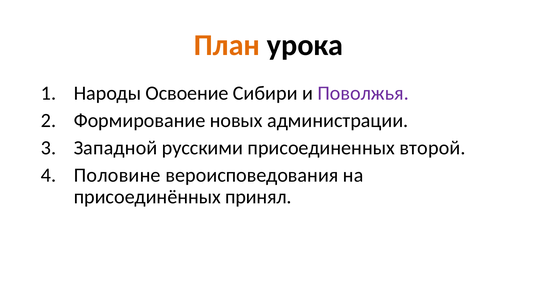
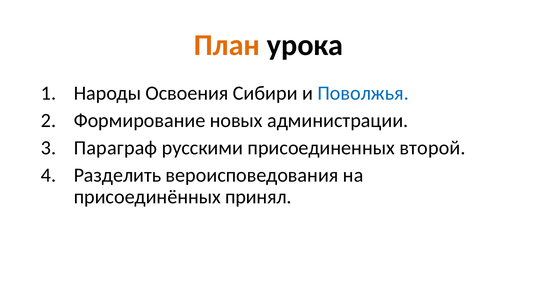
Освоение: Освоение -> Освоения (187, 93)
Поволжья colour: purple -> blue (363, 93)
Западной: Западной -> Параграф (115, 148)
Половине: Половине -> Разделить (117, 175)
